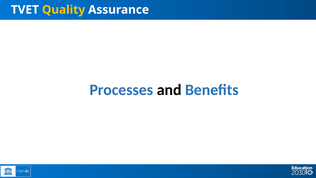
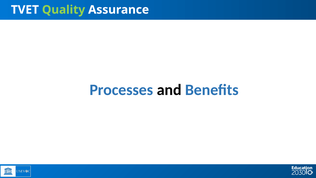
Quality colour: yellow -> light green (64, 10)
